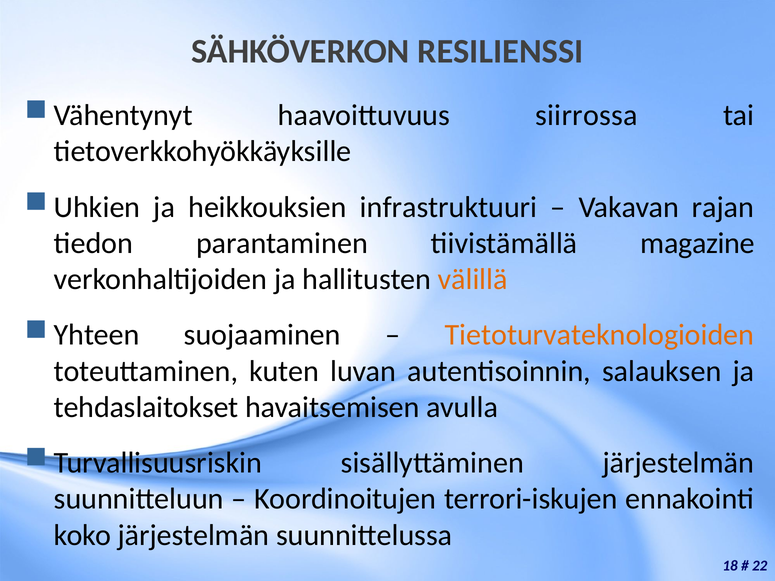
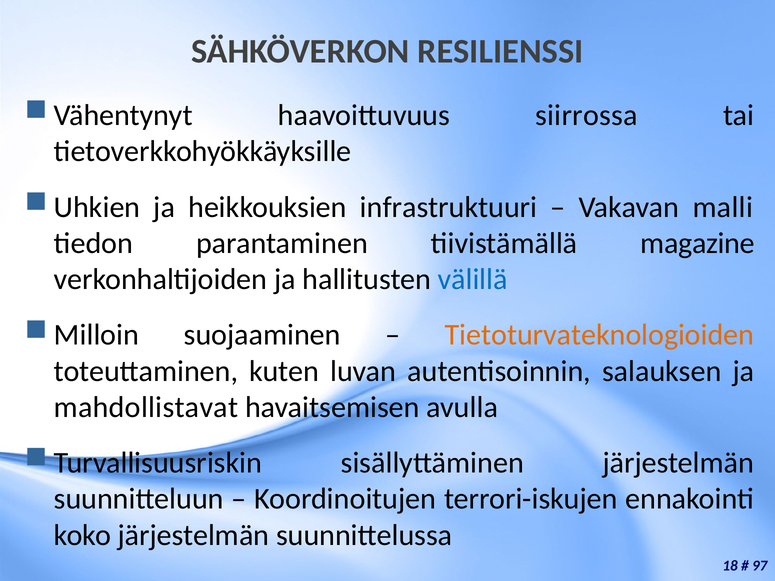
rajan: rajan -> malli (723, 207)
välillä colour: orange -> blue (473, 280)
Yhteen: Yhteen -> Milloin (96, 335)
tehdaslaitokset: tehdaslaitokset -> mahdollistavat (146, 407)
22: 22 -> 97 (760, 566)
